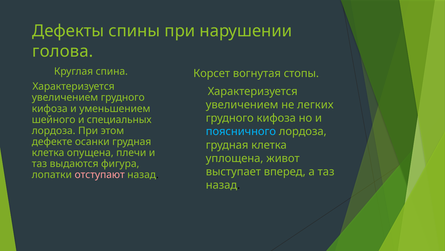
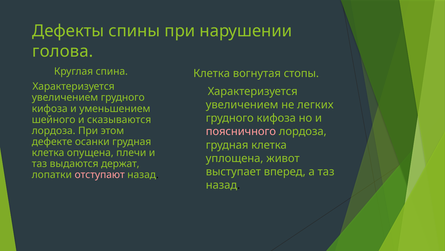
Корсет: Корсет -> Клетка (212, 73)
специальных: специальных -> сказываются (119, 119)
поясничного colour: light blue -> pink (241, 131)
фигура: фигура -> держат (120, 163)
